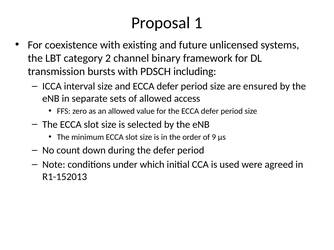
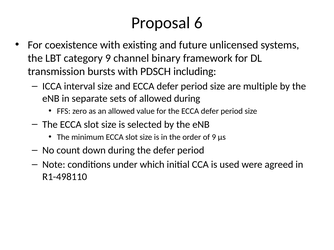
1: 1 -> 6 (198, 23)
category 2: 2 -> 9 (108, 58)
ensured: ensured -> multiple (260, 86)
allowed access: access -> during (187, 99)
R1-152013: R1-152013 -> R1-498110 (65, 177)
